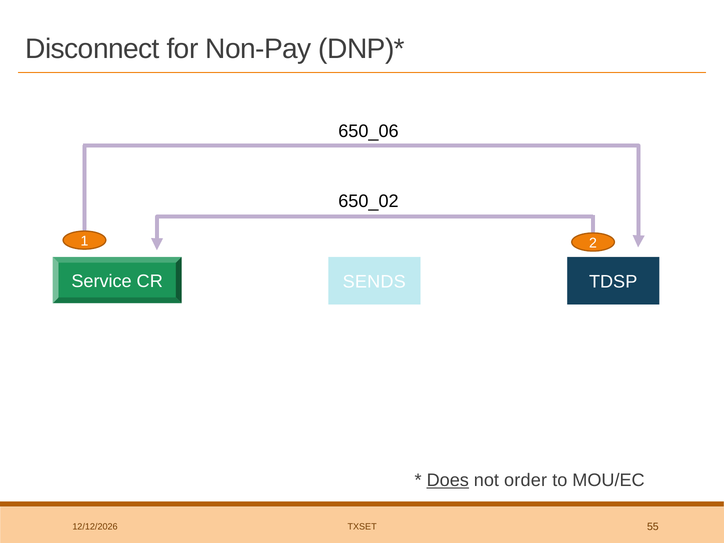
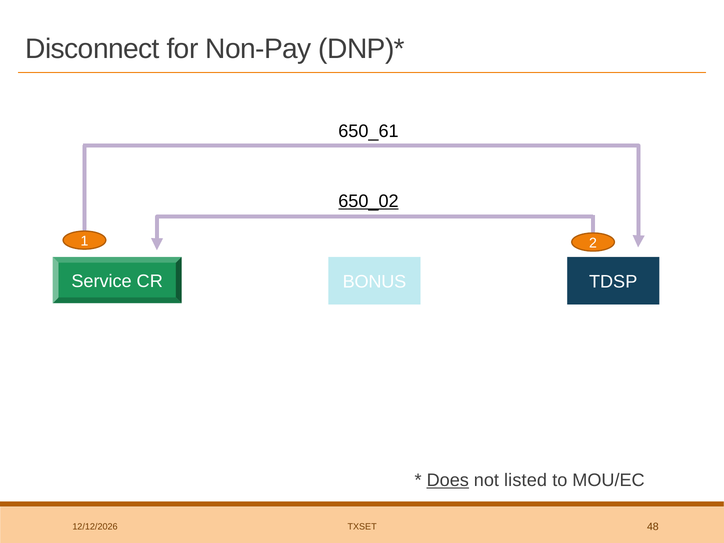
650_06: 650_06 -> 650_61 (368, 131)
650_02 underline: none -> present (368, 201)
SENDS: SENDS -> BONUS (374, 282)
order: order -> listed (526, 480)
55: 55 -> 48 (653, 527)
